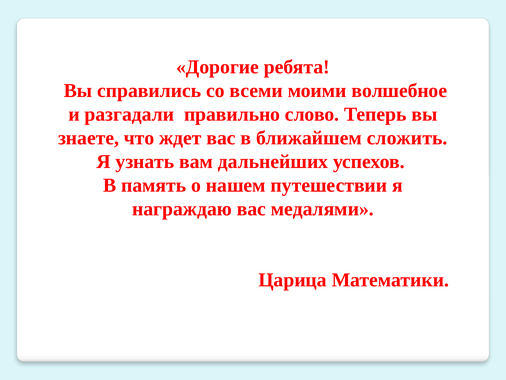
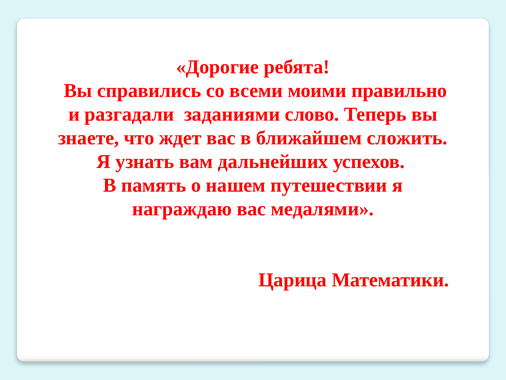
волшебное: волшебное -> правильно (399, 91)
правильно: правильно -> заданиями (232, 114)
